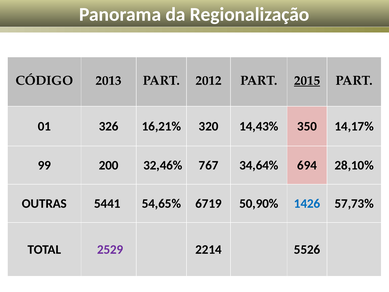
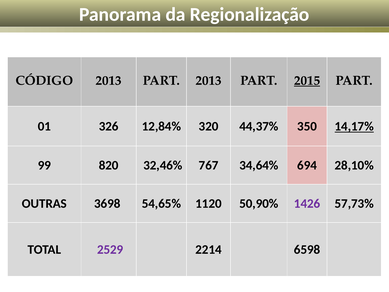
PART 2012: 2012 -> 2013 (209, 81)
16,21%: 16,21% -> 12,84% (161, 126)
14,43%: 14,43% -> 44,37% (259, 126)
14,17% underline: none -> present (354, 126)
200: 200 -> 820 (109, 165)
5441: 5441 -> 3698 (107, 203)
6719: 6719 -> 1120 (209, 203)
1426 colour: blue -> purple (307, 203)
5526: 5526 -> 6598 (307, 249)
